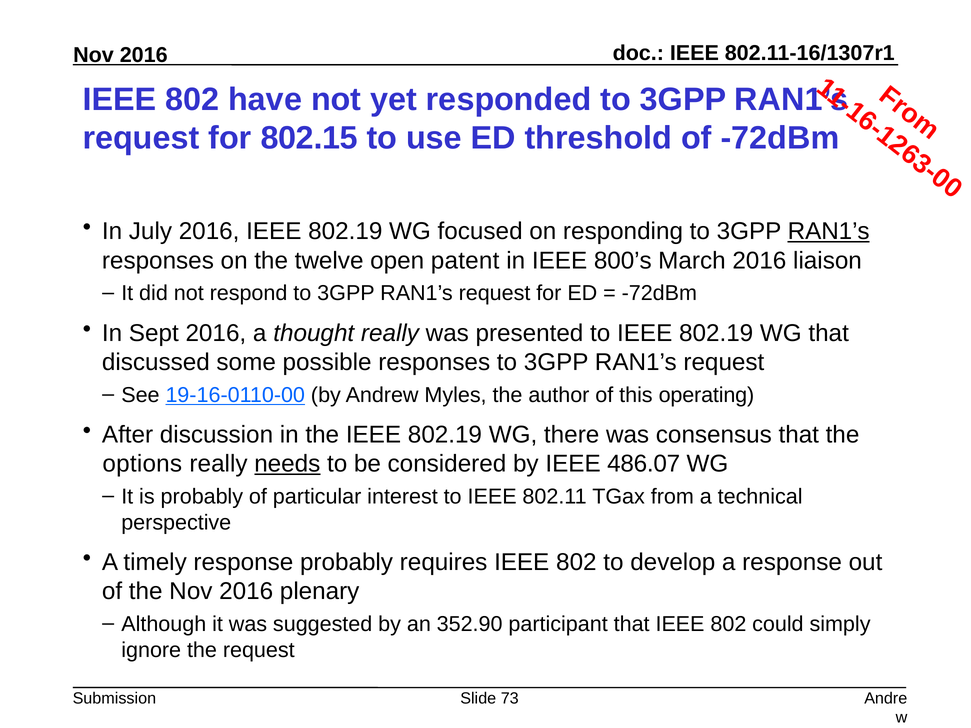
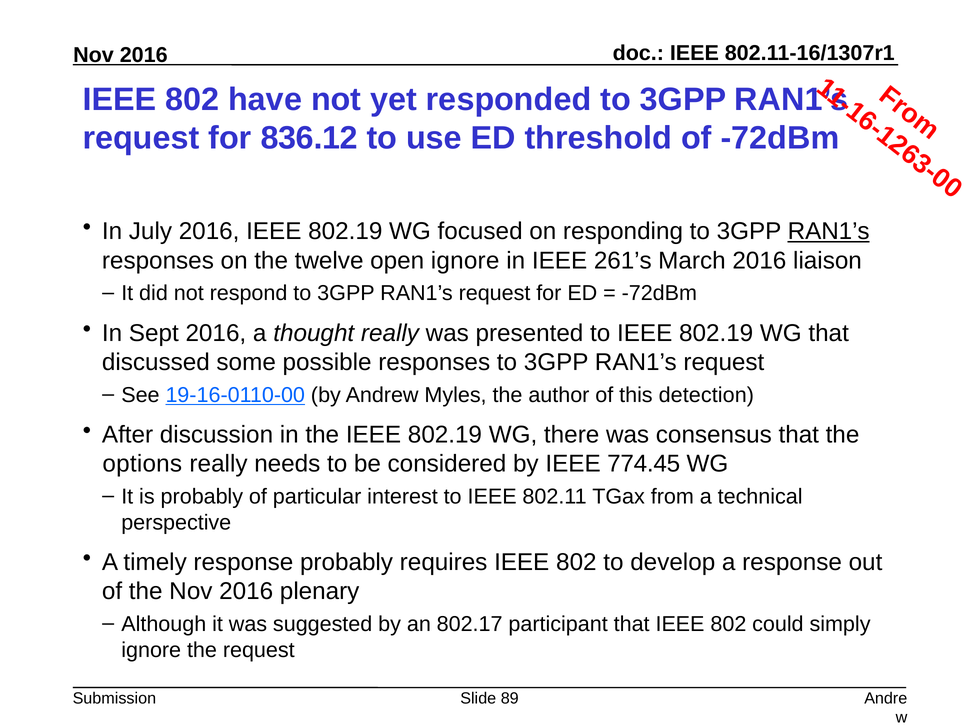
802.15: 802.15 -> 836.12 (309, 138)
open patent: patent -> ignore (465, 261)
800’s: 800’s -> 261’s (623, 261)
operating: operating -> detection (706, 395)
needs underline: present -> none (287, 464)
486.07: 486.07 -> 774.45 (644, 464)
352.90: 352.90 -> 802.17 (470, 624)
73: 73 -> 89 (510, 698)
